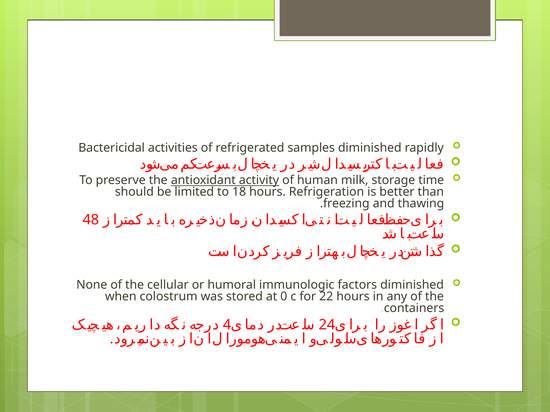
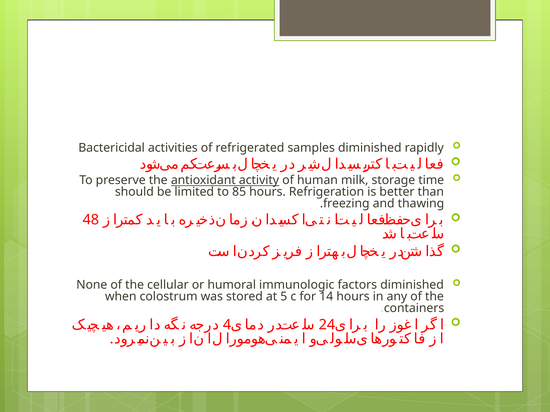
18: 18 -> 85 (239, 192)
0: 0 -> 5 (284, 297)
22: 22 -> 14 (326, 297)
